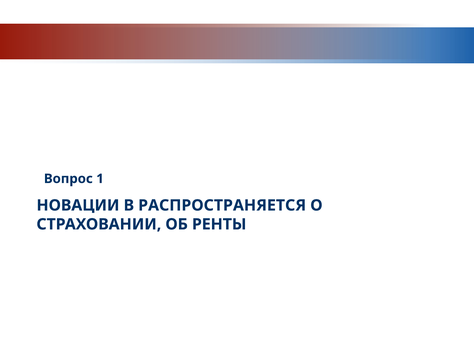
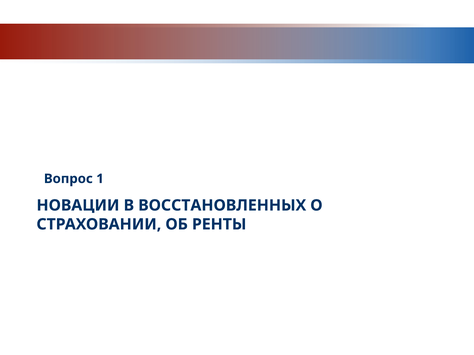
РАСПРОСТРАНЯЕТСЯ: РАСПРОСТРАНЯЕТСЯ -> ВОССТАНОВЛЕННЫХ (222, 206)
